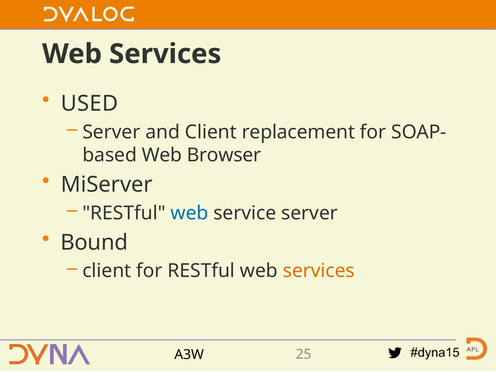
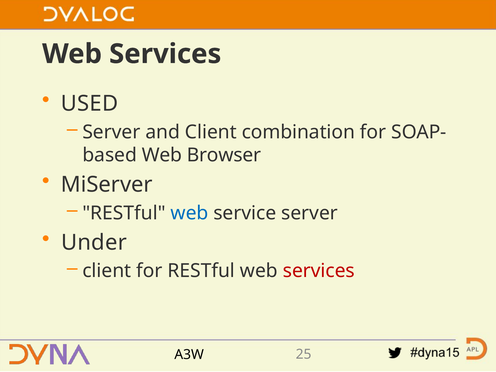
replacement: replacement -> combination (298, 132)
Bound: Bound -> Under (94, 242)
services colour: orange -> red (319, 271)
